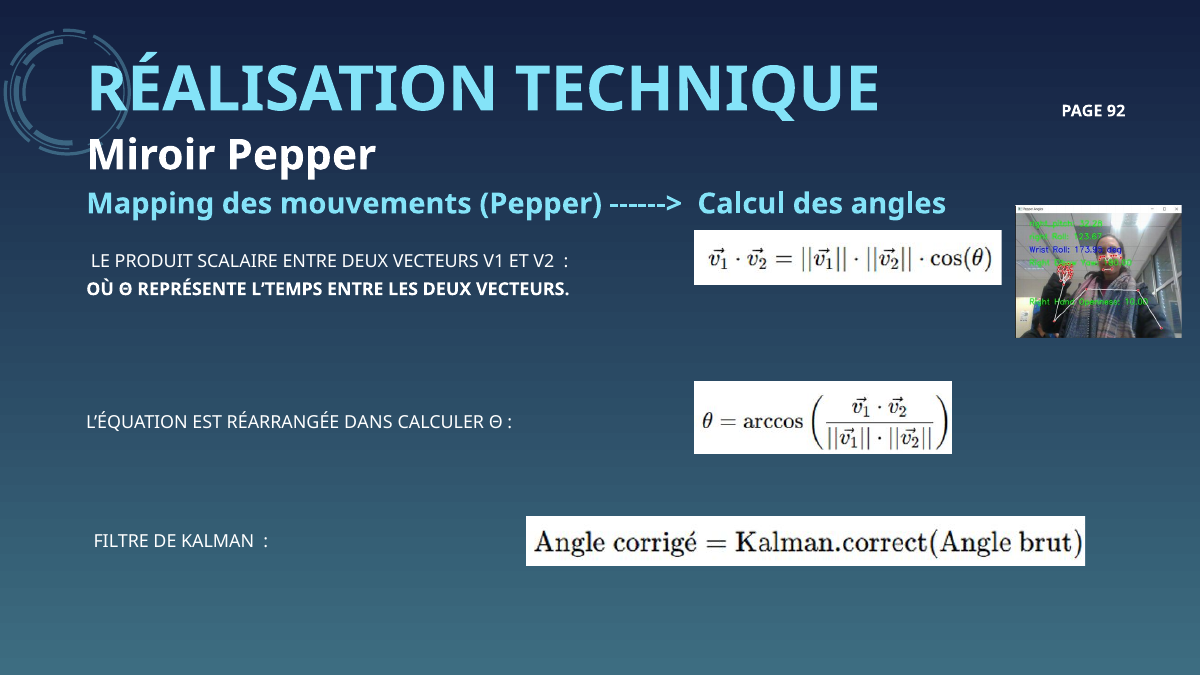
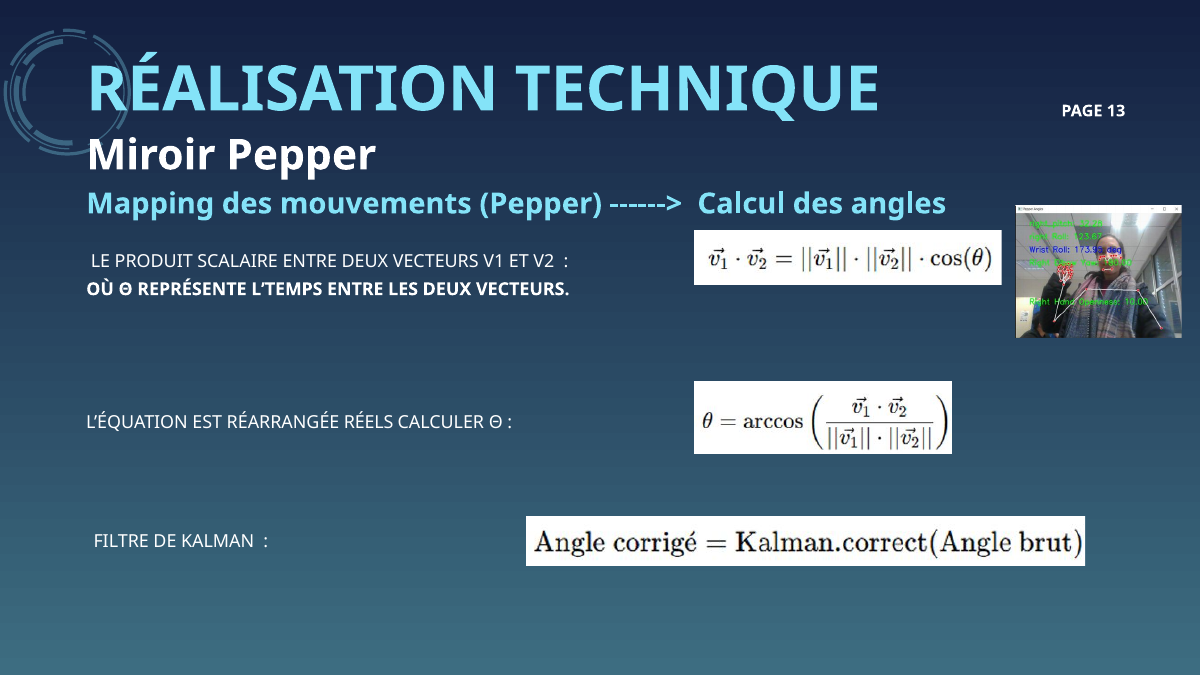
92: 92 -> 13 (1116, 111)
DANS: DANS -> RÉELS (369, 422)
